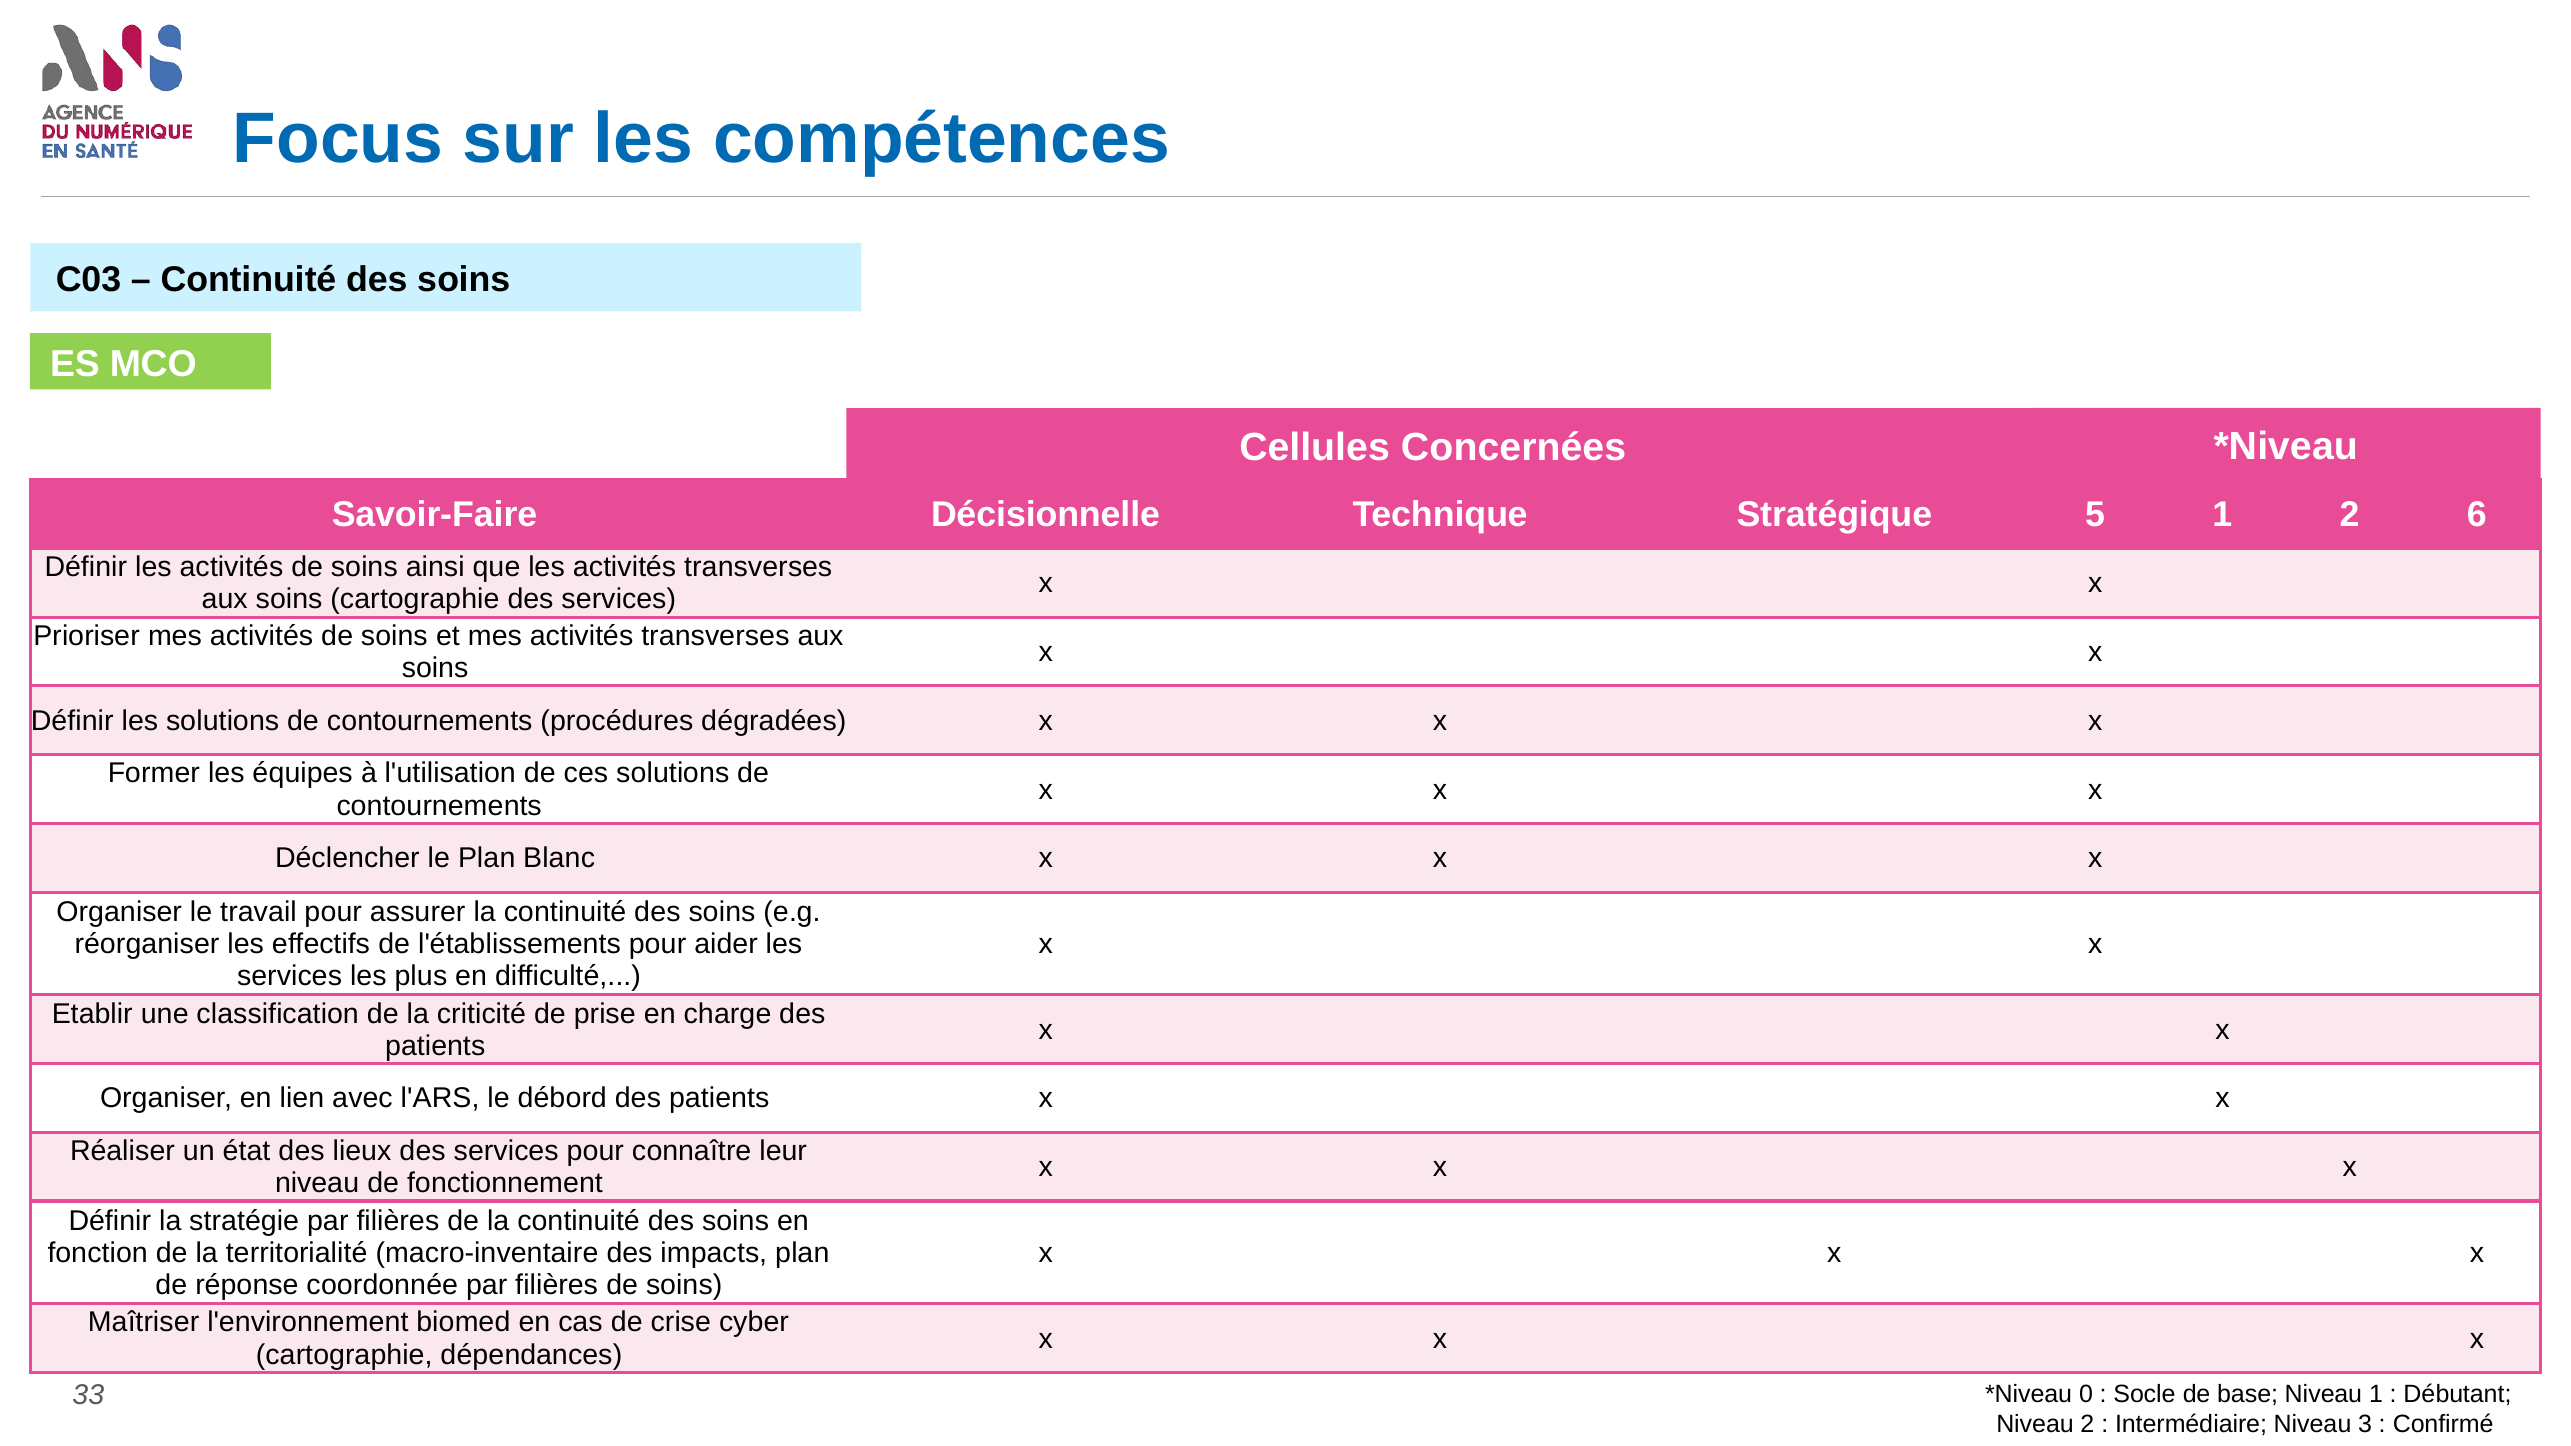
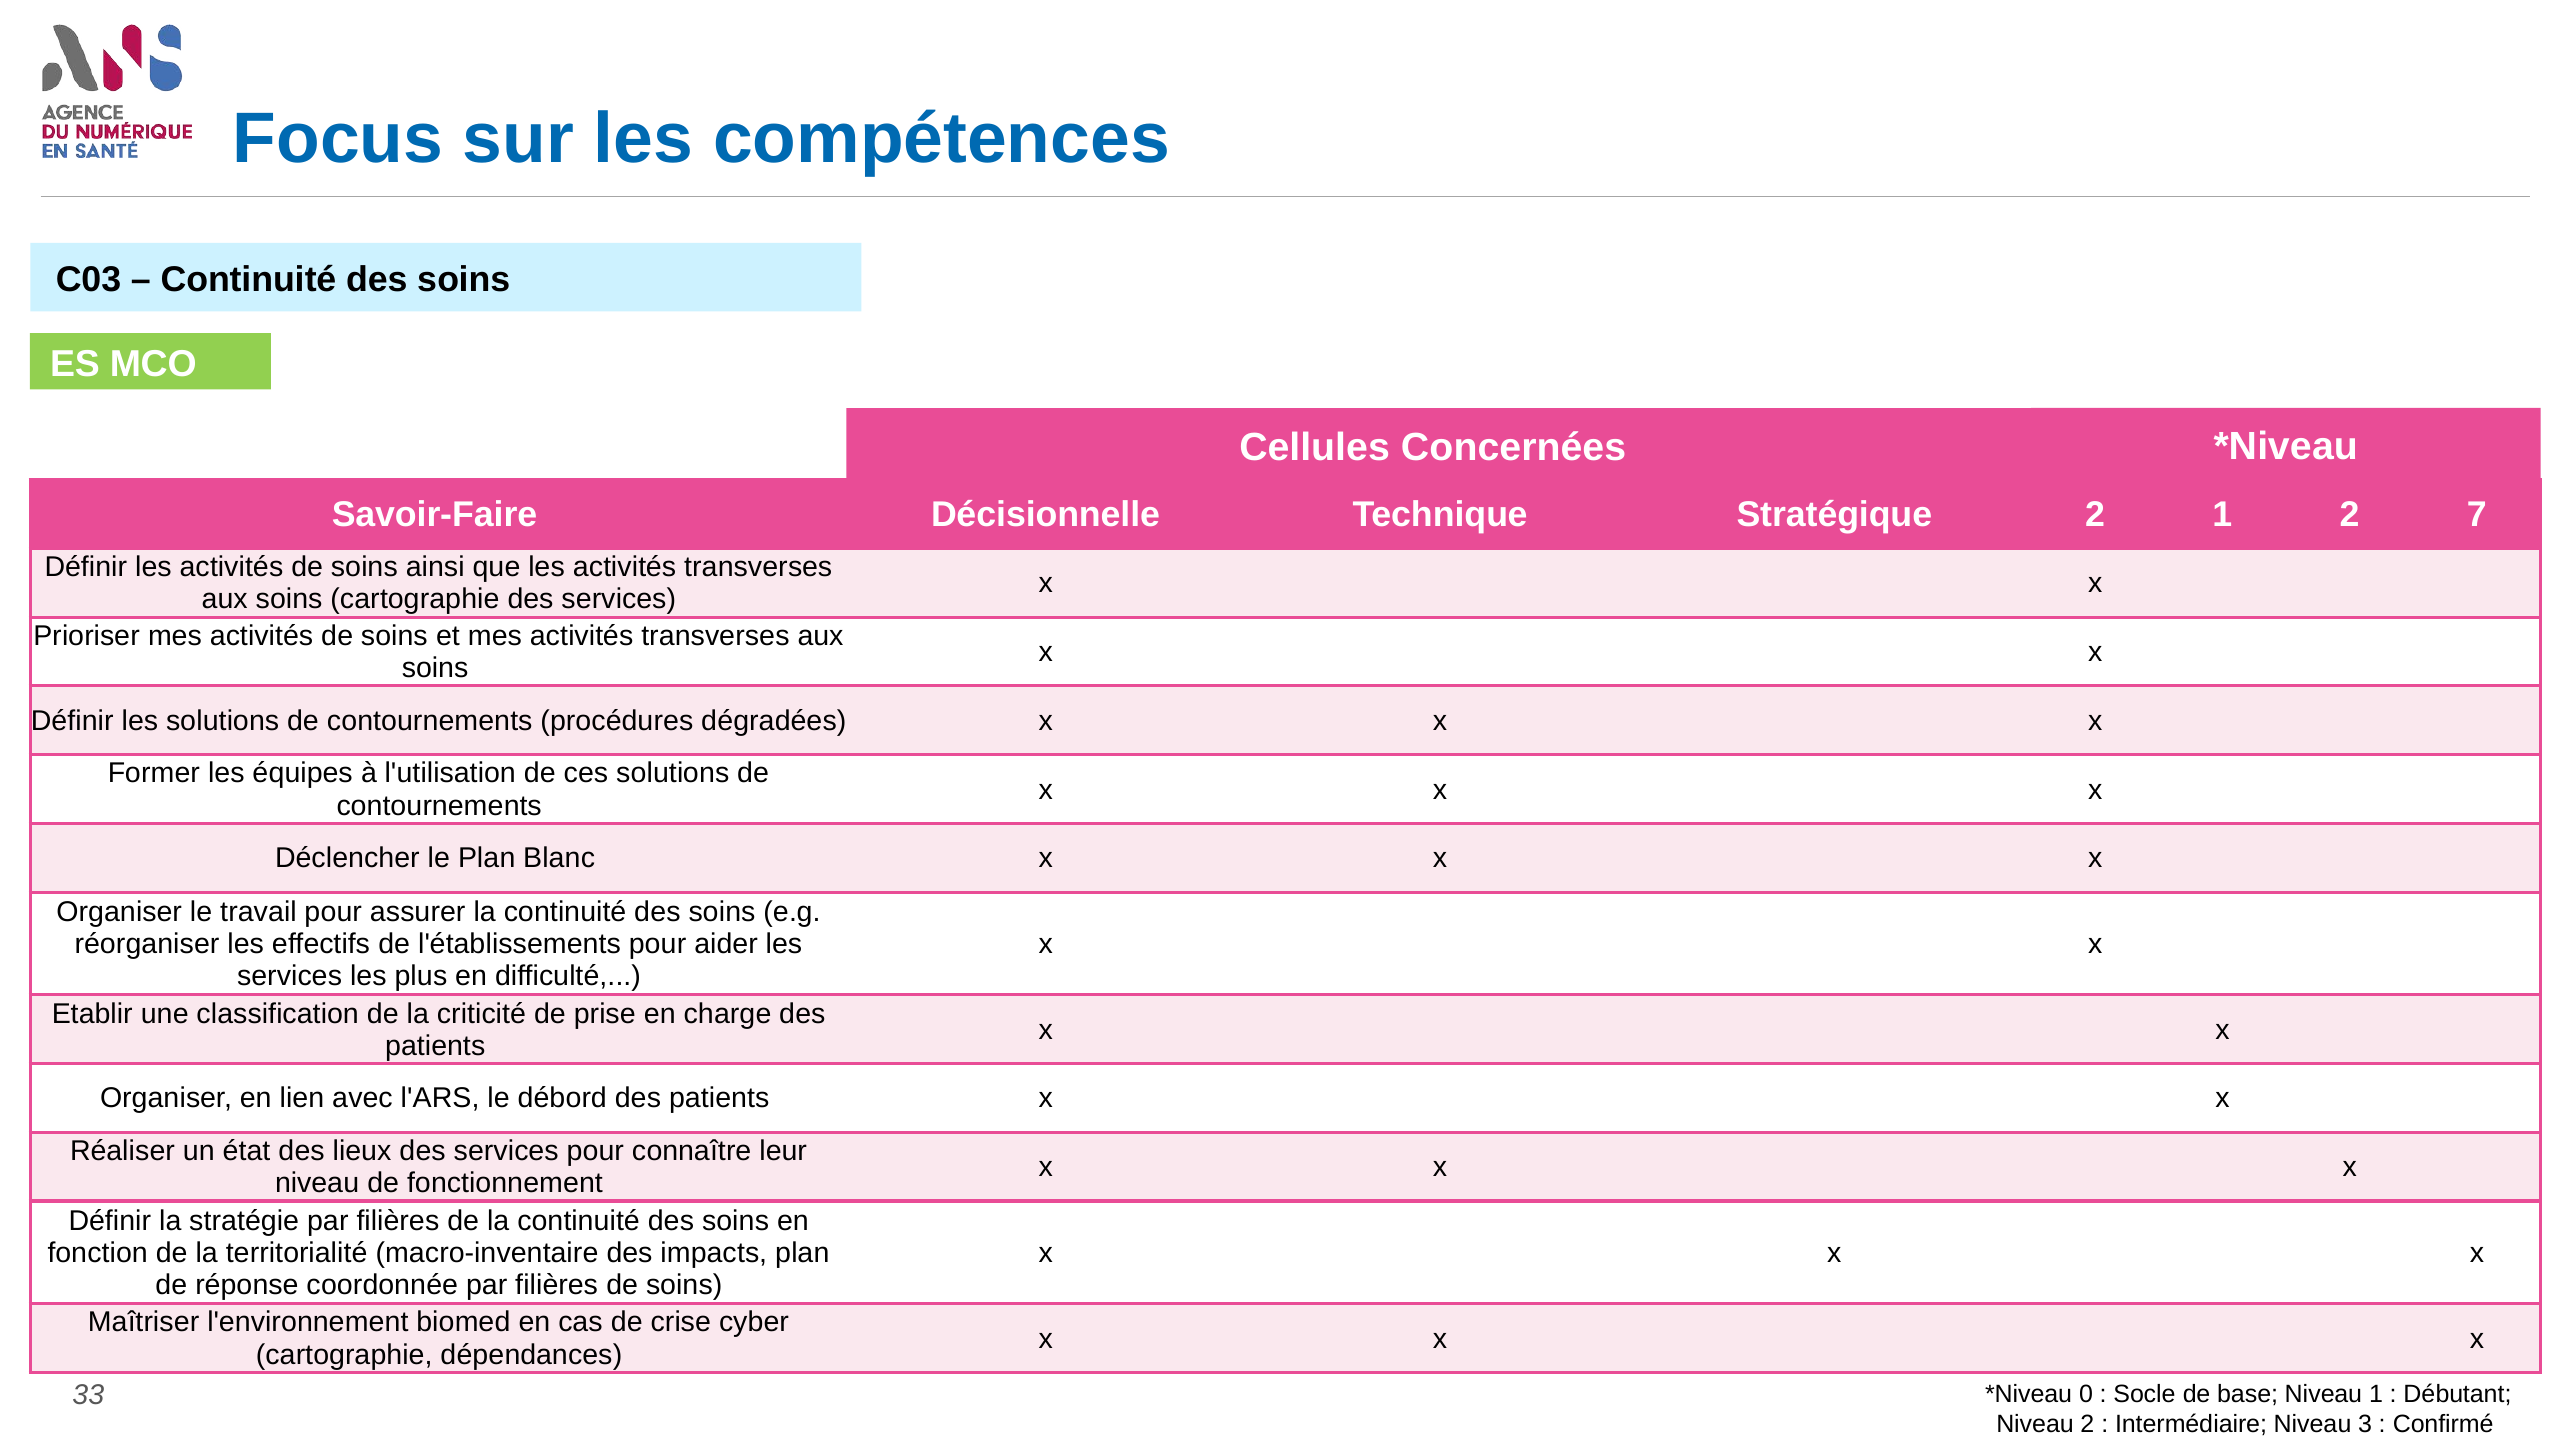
Stratégique 5: 5 -> 2 (2095, 515)
6: 6 -> 7 (2477, 515)
